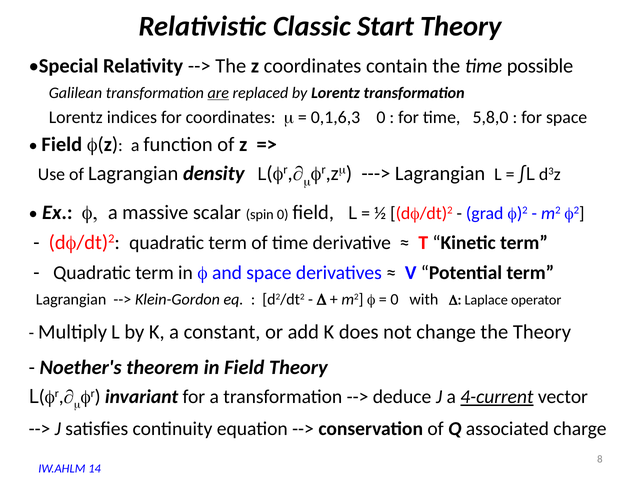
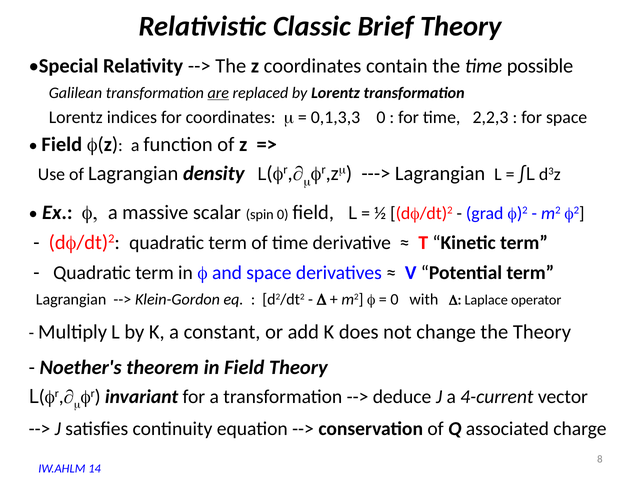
Start: Start -> Brief (386, 26)
0,1,6,3: 0,1,6,3 -> 0,1,3,3 (336, 117)
5,8,0: 5,8,0 -> 2,2,3 (490, 117)
4-current underline: present -> none (497, 397)
